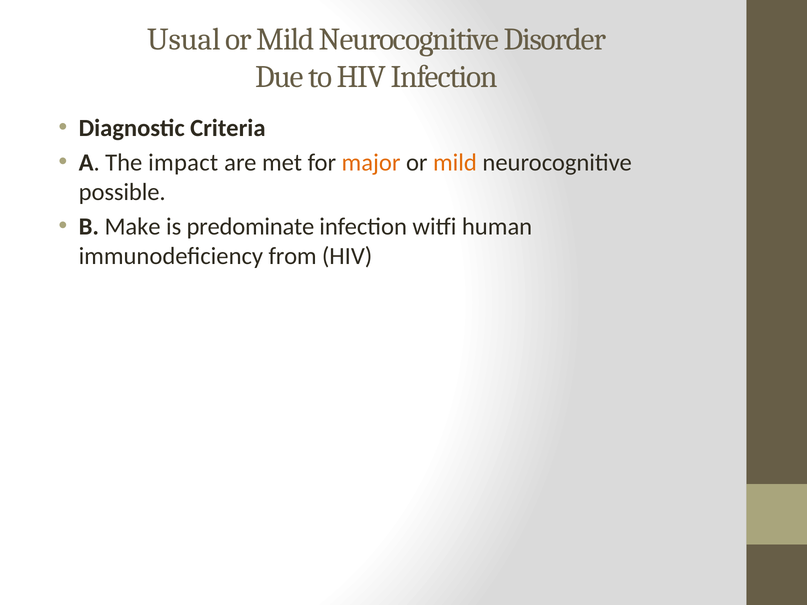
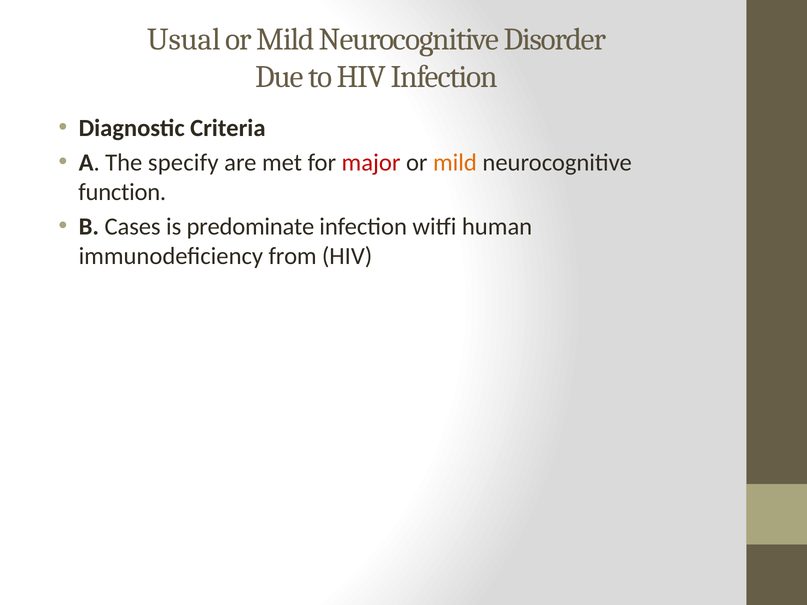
impact: impact -> specify (183, 163)
major colour: orange -> red (371, 163)
possible: possible -> function (122, 192)
Make: Make -> Cases (133, 227)
